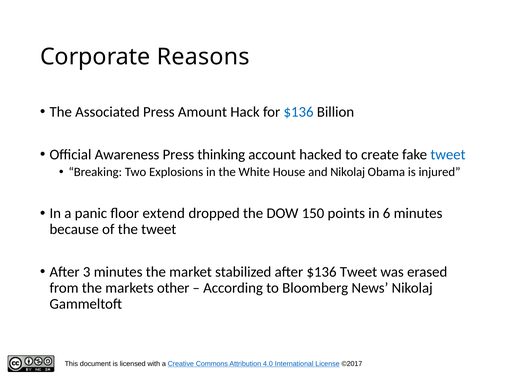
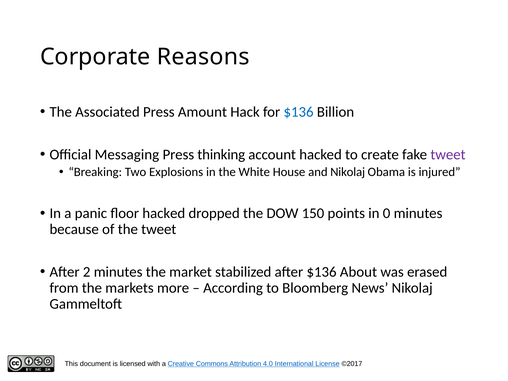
Awareness: Awareness -> Messaging (127, 154)
tweet colour: blue -> purple (448, 154)
floor extend: extend -> hacked (164, 213)
6: 6 -> 0 (387, 213)
3: 3 -> 2 (87, 272)
$136 Tweet: Tweet -> About (358, 272)
other: other -> more (173, 288)
